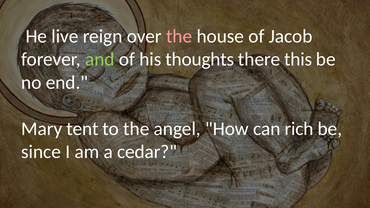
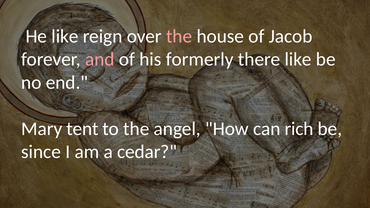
He live: live -> like (65, 36)
and colour: light green -> pink (100, 59)
thoughts: thoughts -> formerly (200, 59)
there this: this -> like (298, 59)
